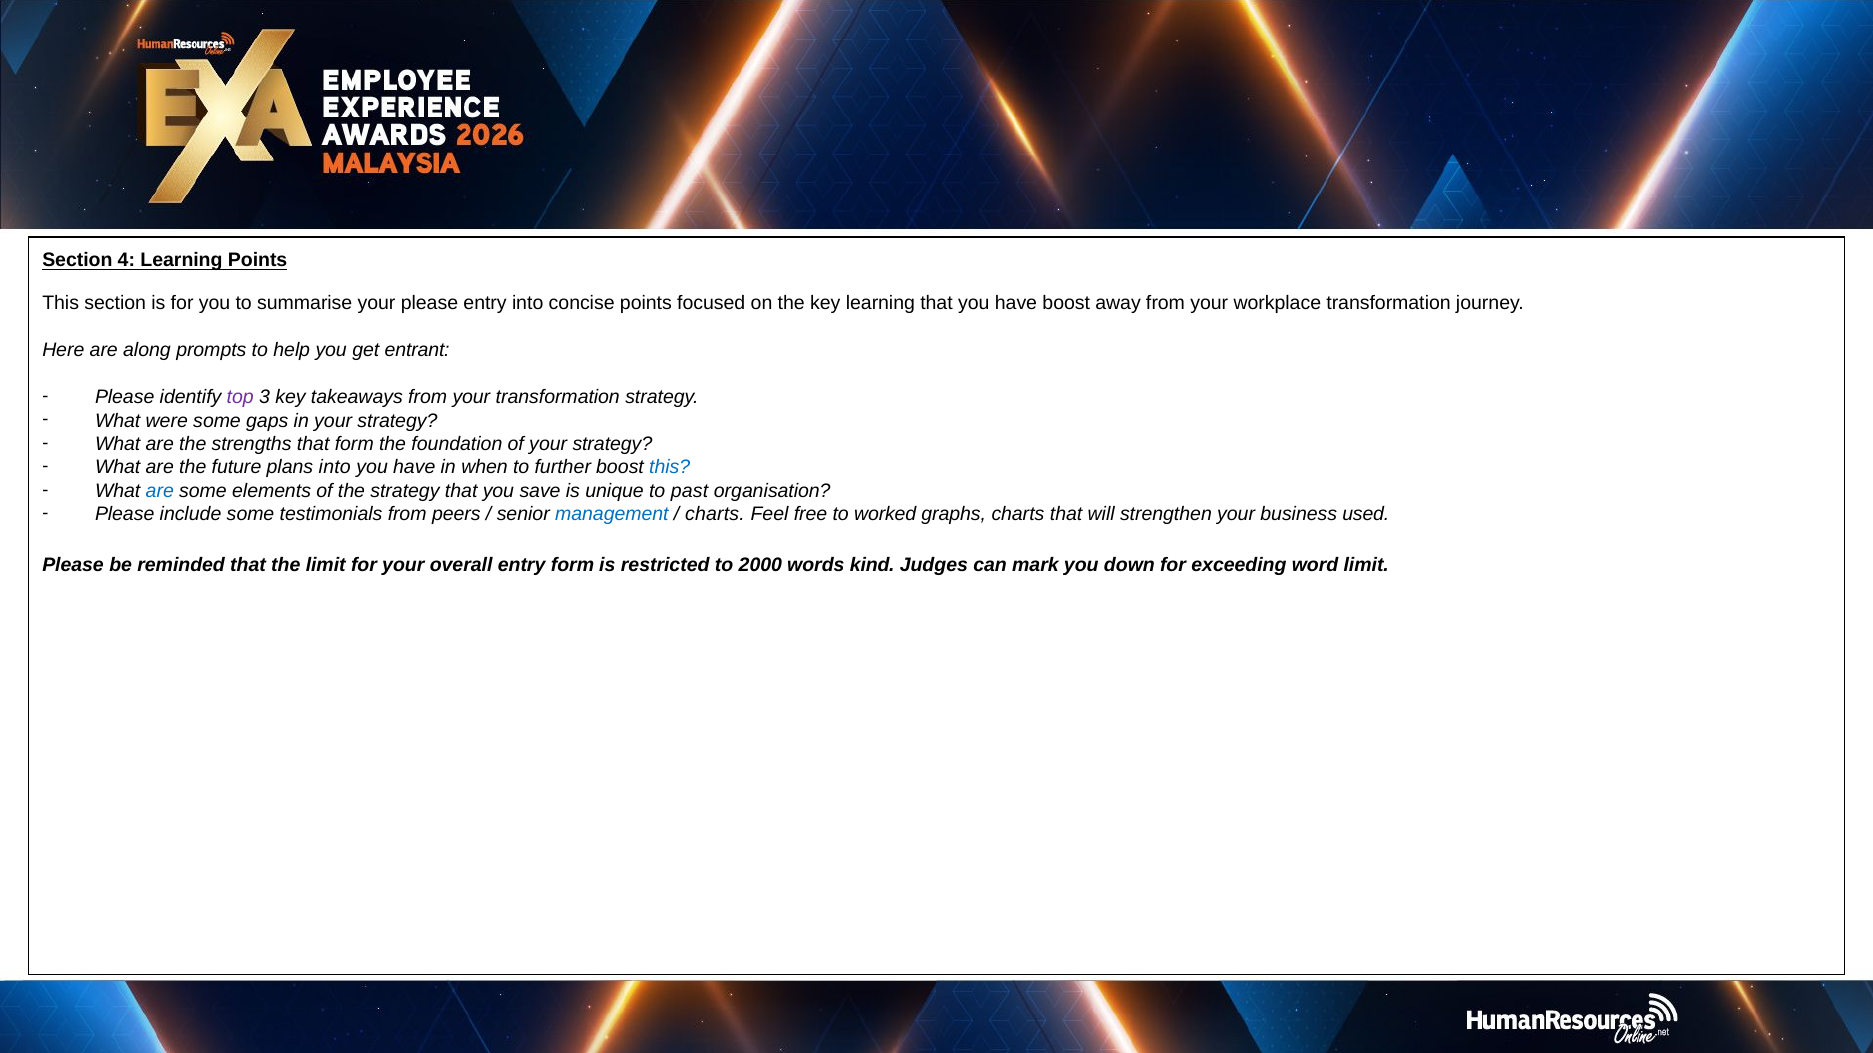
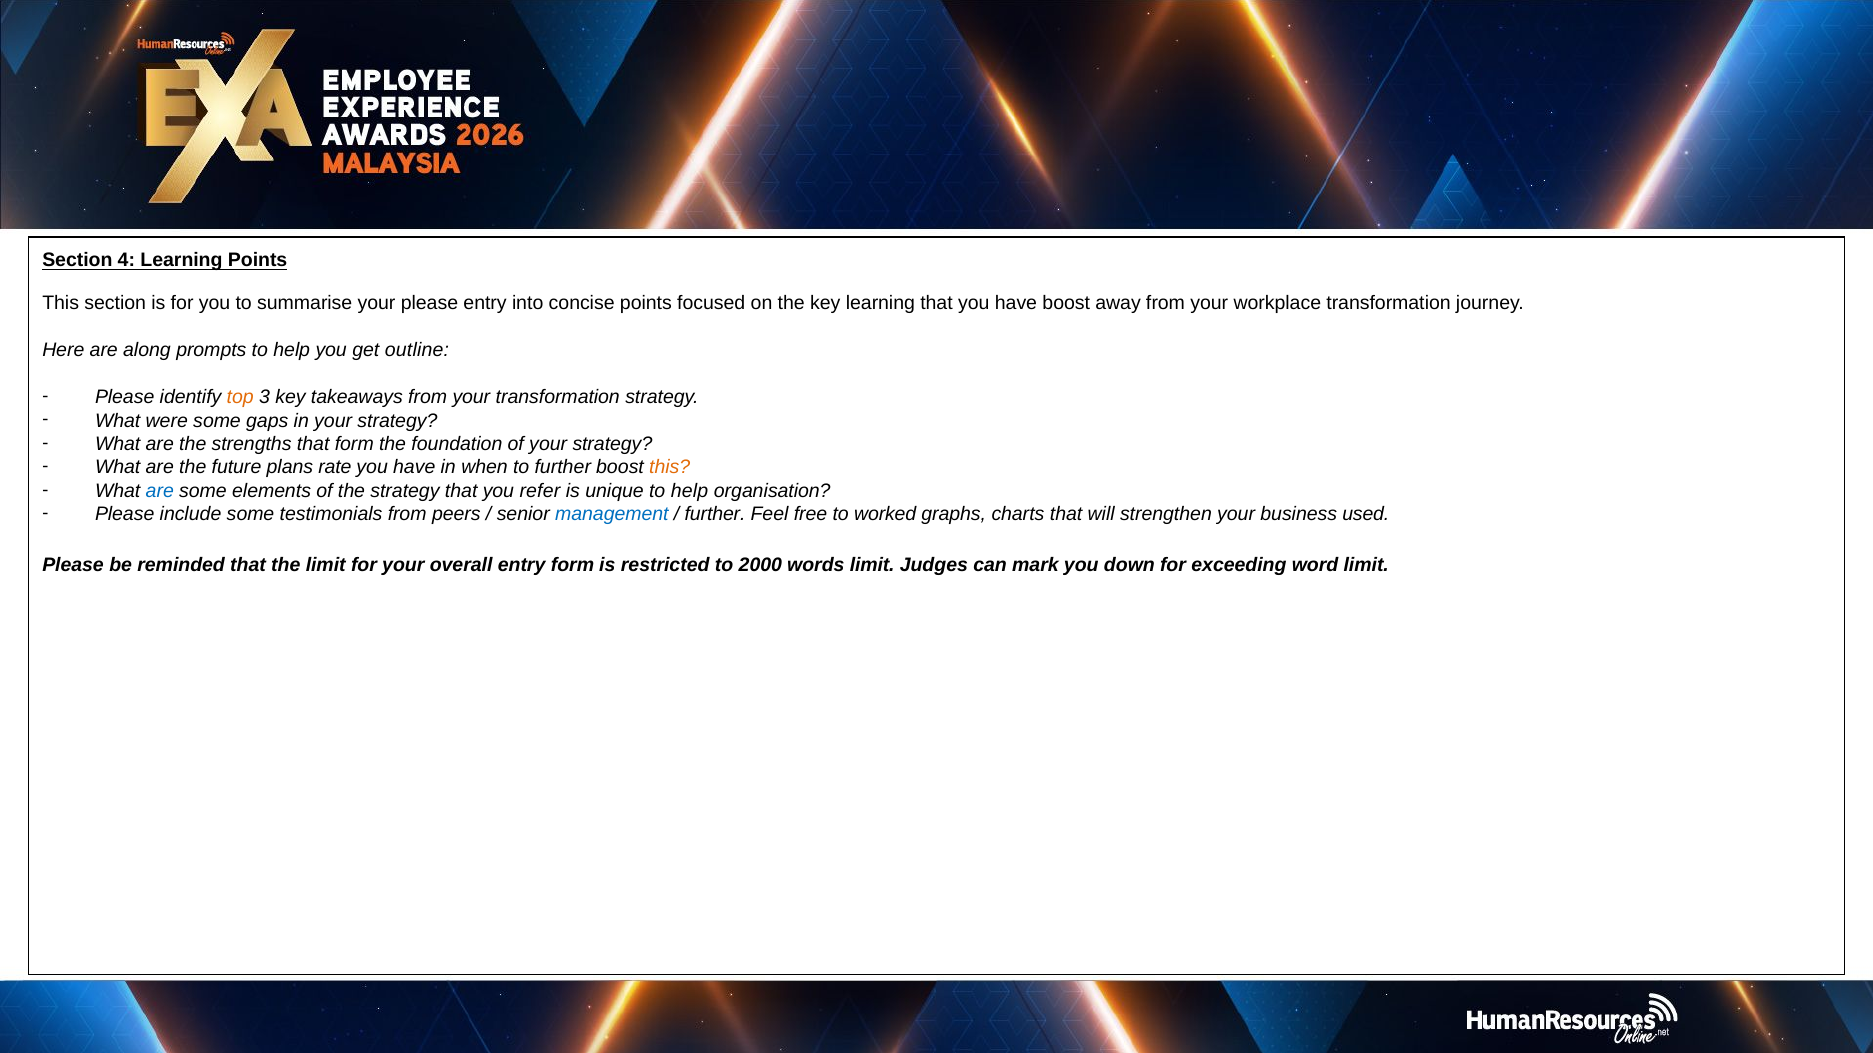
entrant: entrant -> outline (417, 350)
top colour: purple -> orange (240, 397)
plans into: into -> rate (335, 468)
this colour: blue -> orange (670, 468)
save: save -> refer (540, 491)
unique to past: past -> help (690, 491)
charts: charts -> further (715, 515)
words kind: kind -> limit (872, 565)
